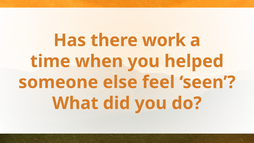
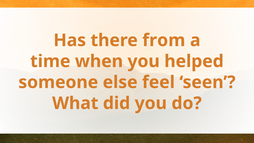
work: work -> from (164, 40)
